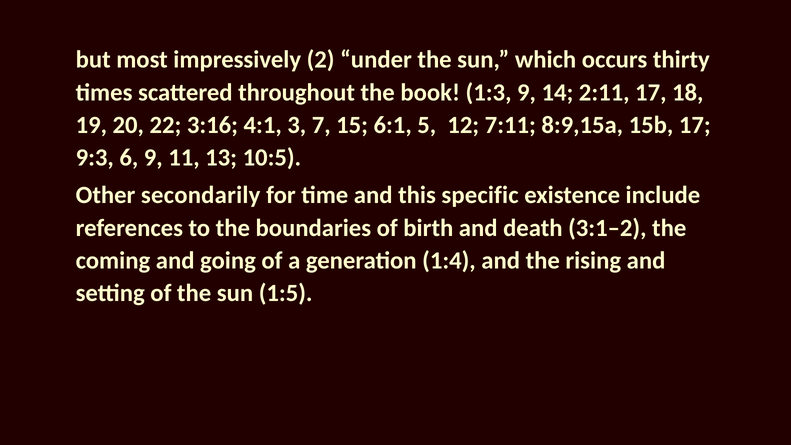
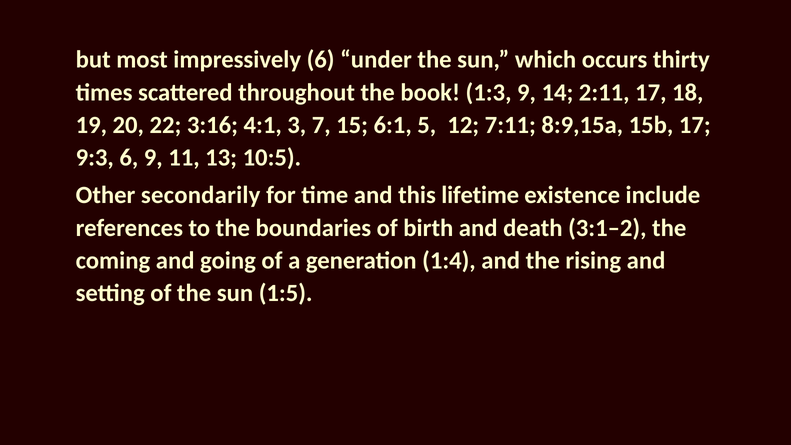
impressively 2: 2 -> 6 (321, 60)
specific: specific -> lifetime (480, 195)
